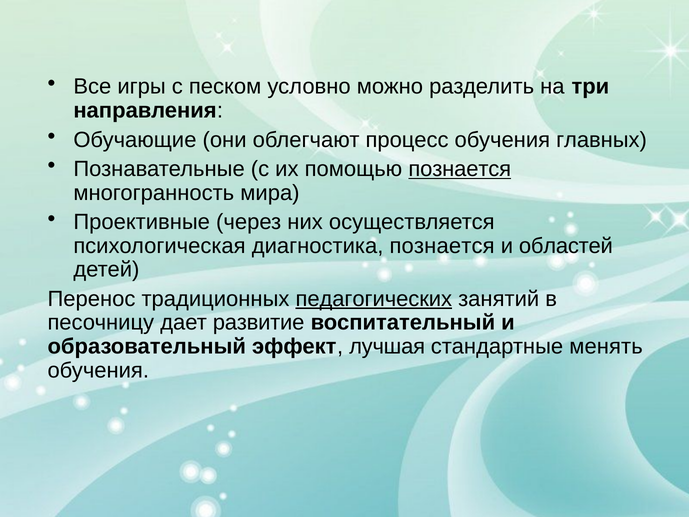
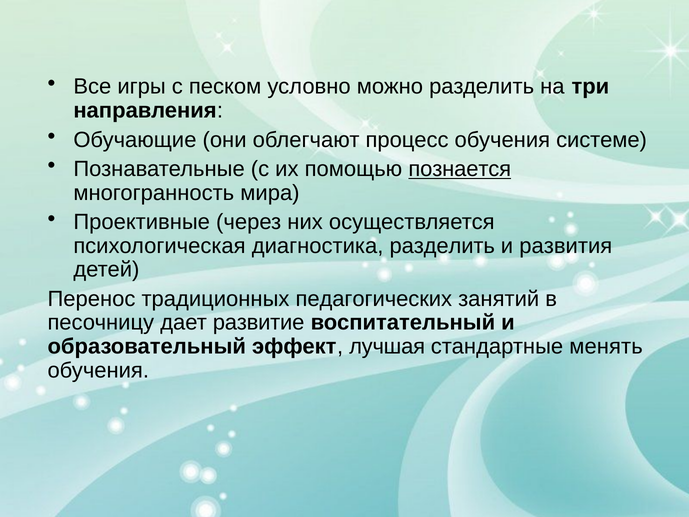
главных: главных -> системе (602, 140)
диагностика познается: познается -> разделить (442, 246)
областей: областей -> развития (566, 246)
педагогических underline: present -> none (374, 299)
